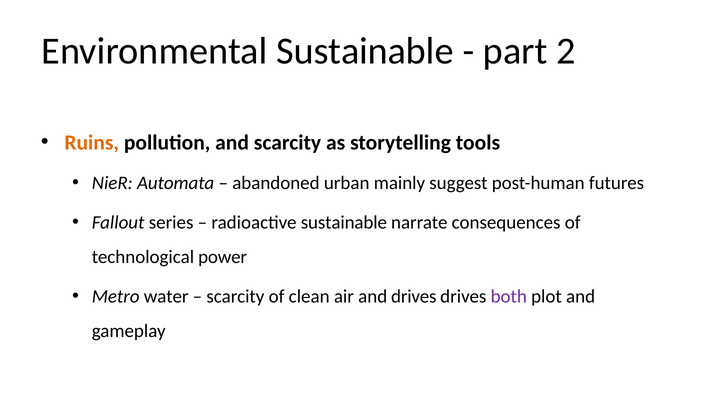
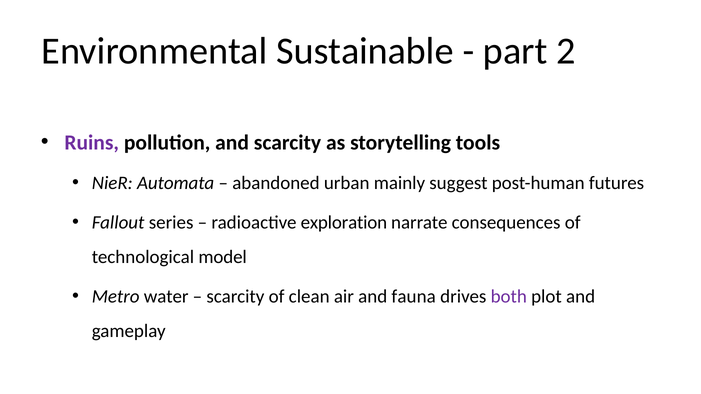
Ruins colour: orange -> purple (92, 143)
radioactive sustainable: sustainable -> exploration (344, 223)
power: power -> model (223, 257)
and drives: drives -> fauna (414, 297)
